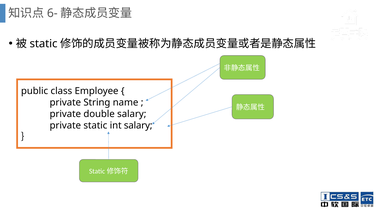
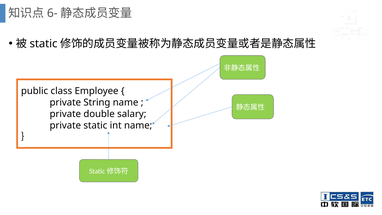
int salary: salary -> name (138, 125)
